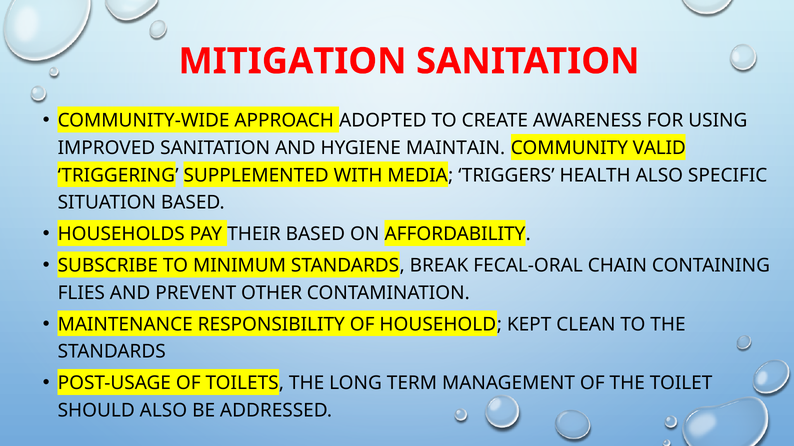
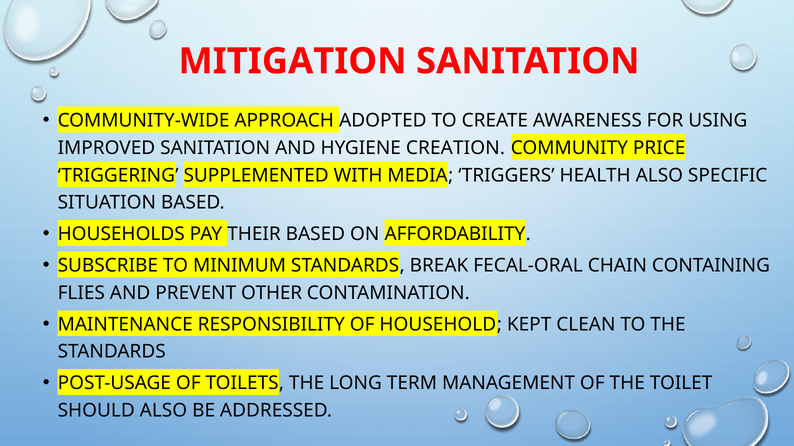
MAINTAIN: MAINTAIN -> CREATION (455, 148)
VALID: VALID -> PRICE (659, 148)
